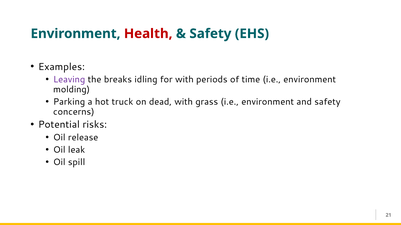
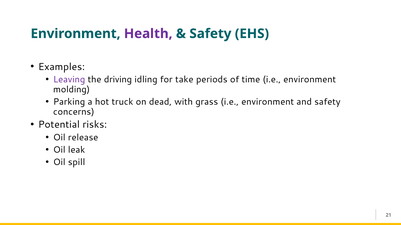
Health colour: red -> purple (148, 34)
breaks: breaks -> driving (118, 80)
for with: with -> take (184, 80)
